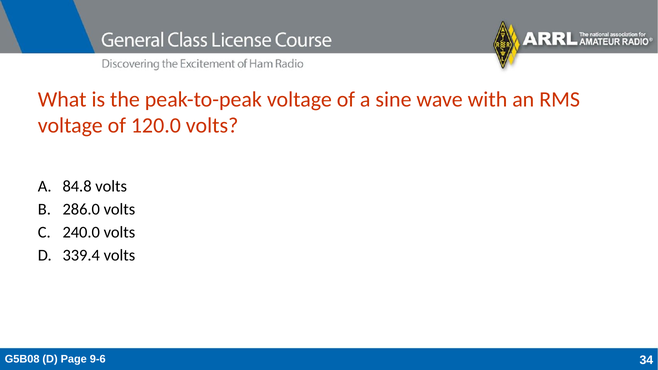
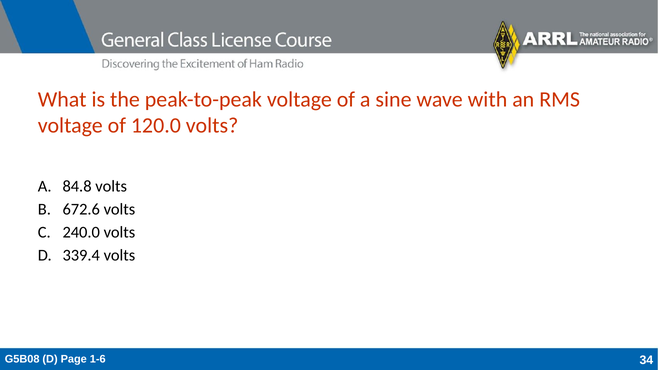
286.0: 286.0 -> 672.6 (81, 209)
9-6: 9-6 -> 1-6 (98, 359)
